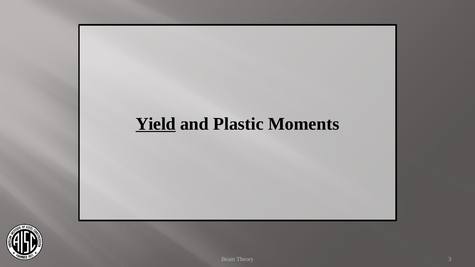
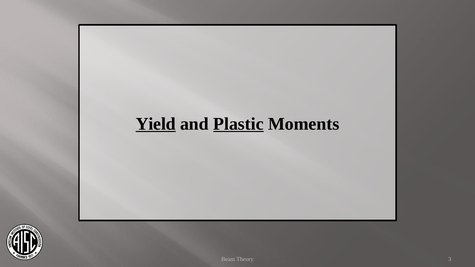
Plastic underline: none -> present (238, 124)
